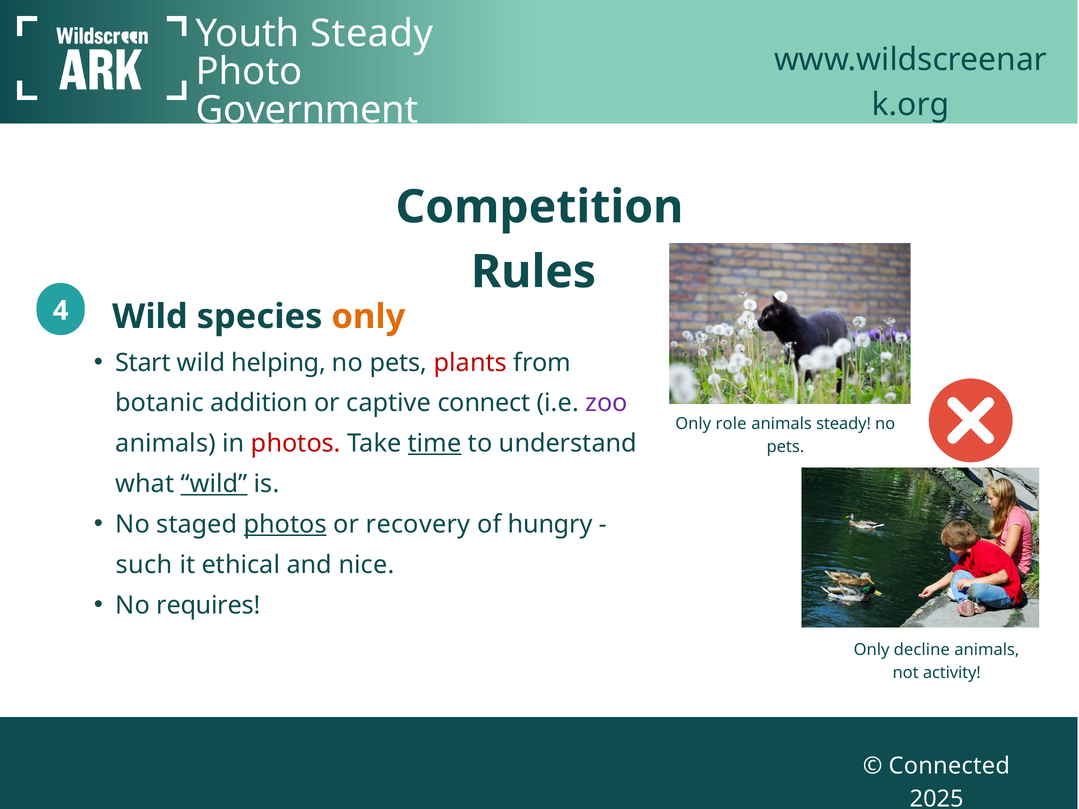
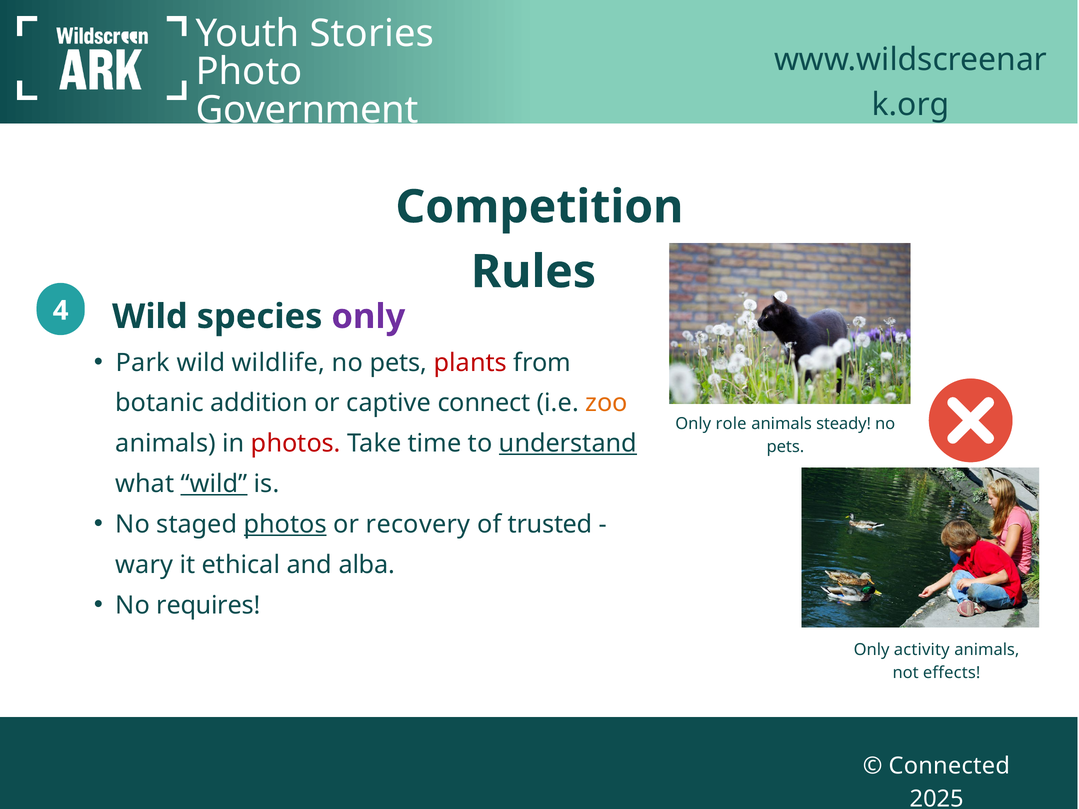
Youth Steady: Steady -> Stories (372, 34)
only colour: orange -> purple (368, 317)
Start: Start -> Park (143, 363)
helping: helping -> wildlife (278, 363)
zoo colour: purple -> orange (607, 403)
time underline: present -> none (435, 444)
understand underline: none -> present (568, 444)
hungry: hungry -> trusted (550, 525)
such: such -> wary (144, 565)
nice: nice -> alba (367, 565)
decline: decline -> activity (922, 650)
activity: activity -> effects (952, 673)
